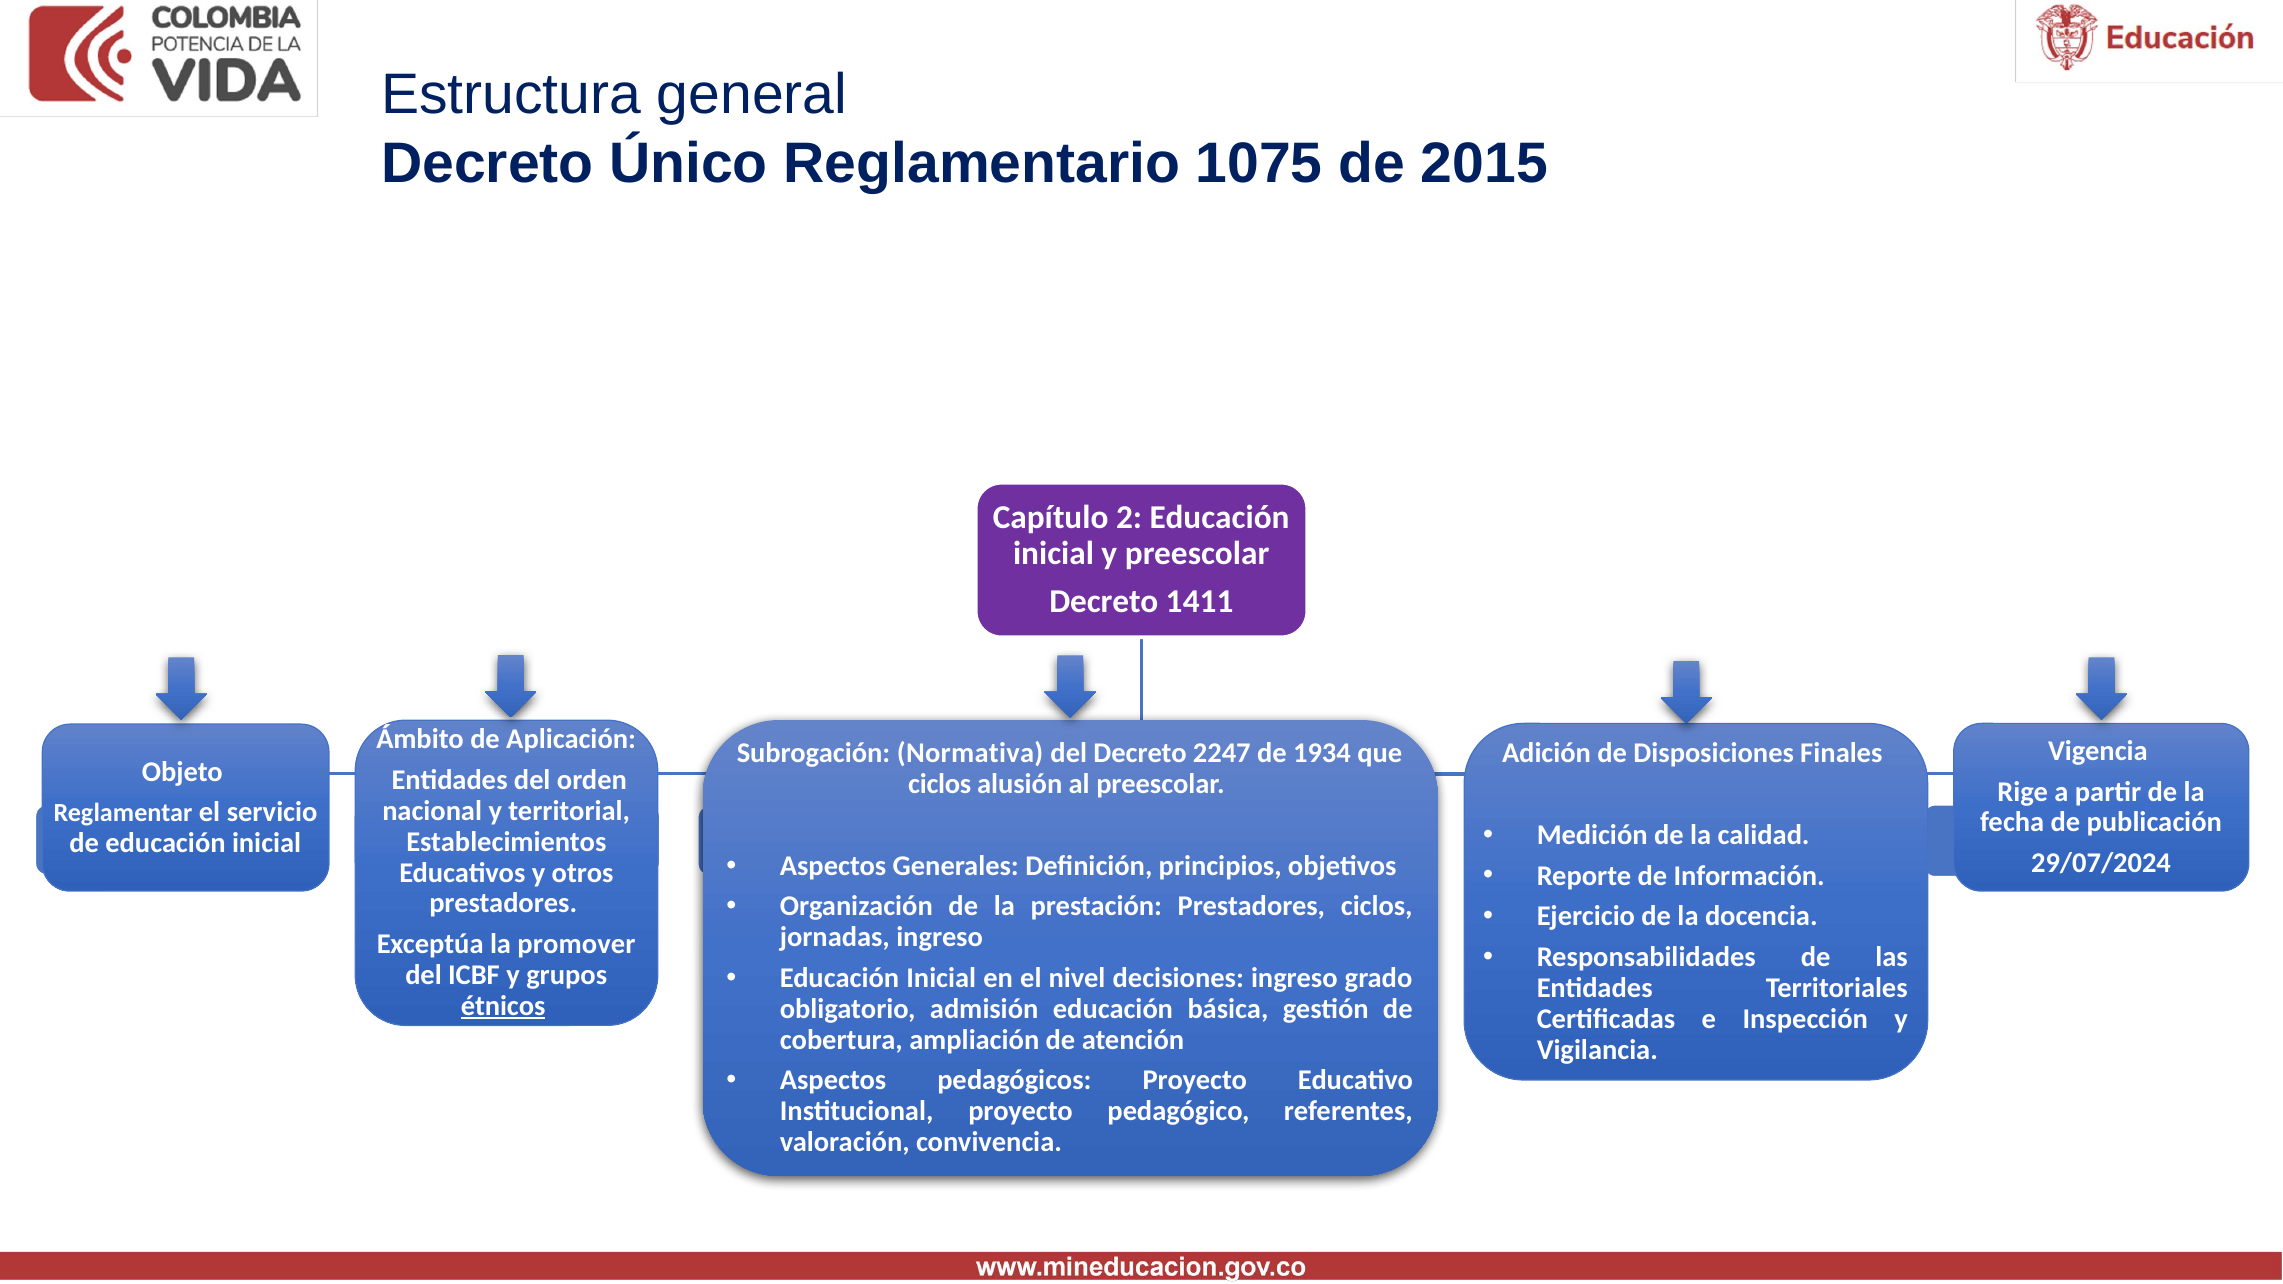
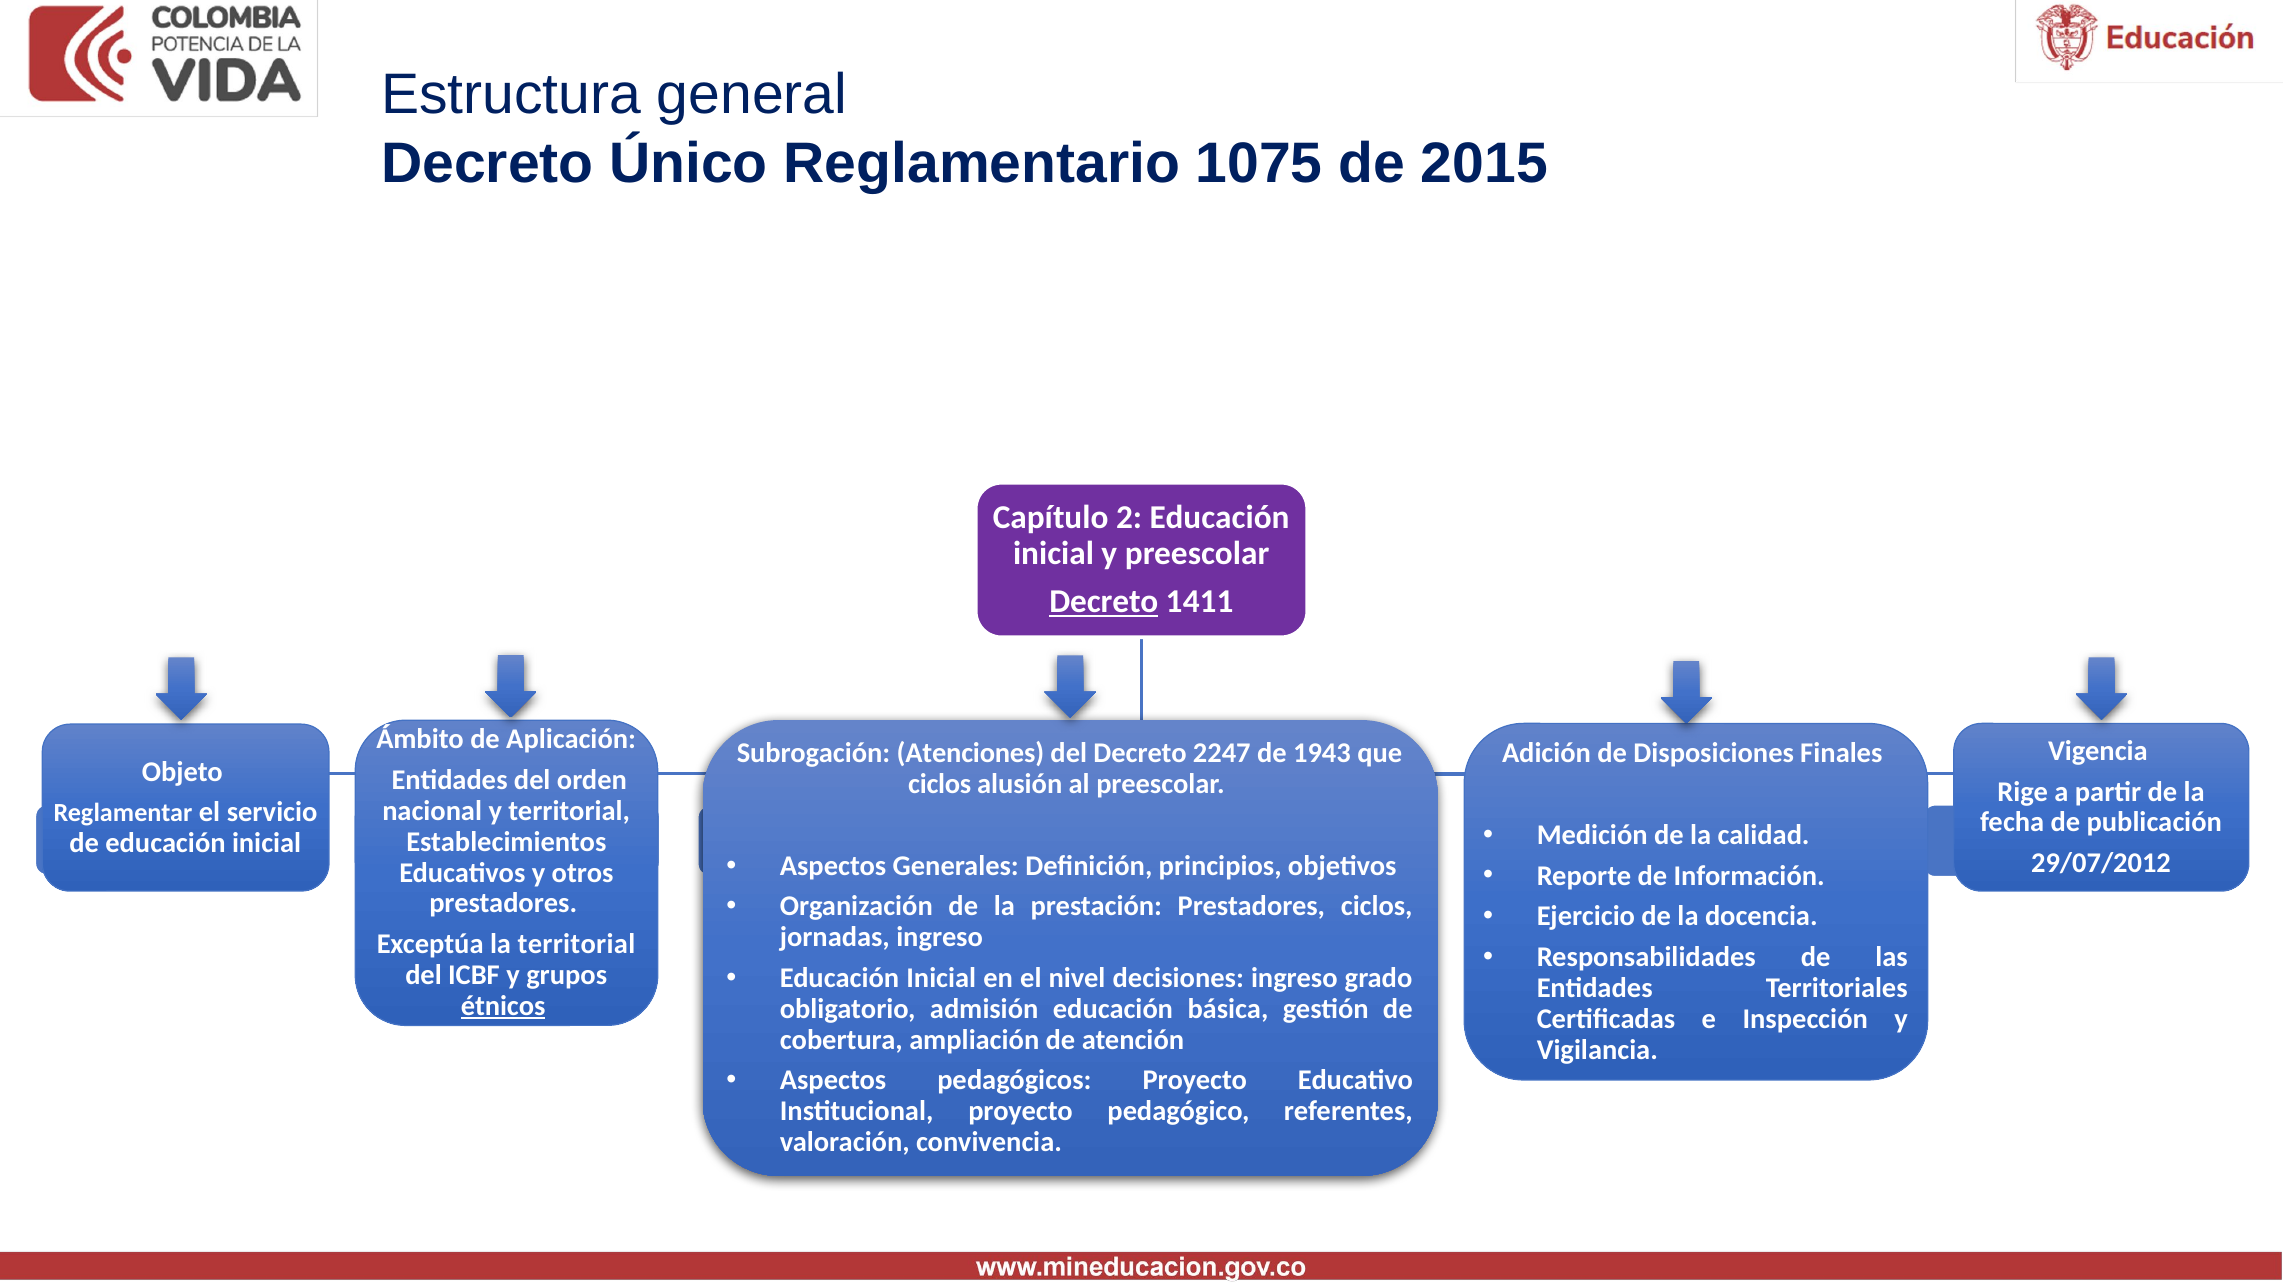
Decreto underline: none -> present (1104, 602)
Normativa: Normativa -> Atenciones (970, 754)
1934: 1934 -> 1943 (1322, 754)
29/07/2024: 29/07/2024 -> 29/07/2012 (2101, 863)
la promover: promover -> territorial (576, 944)
